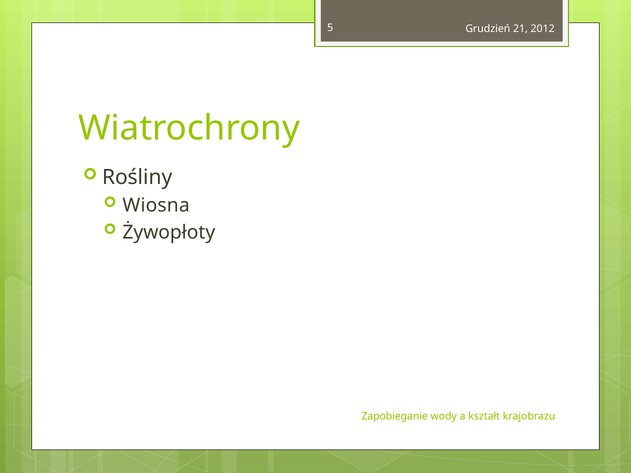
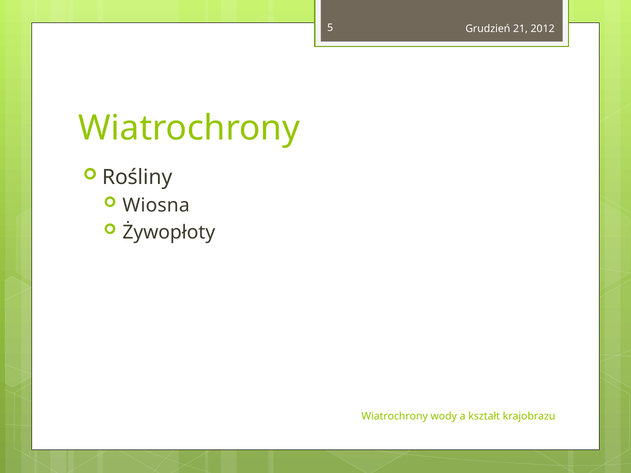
Zapobieganie: Zapobieganie -> Wiatrochrony (395, 416)
